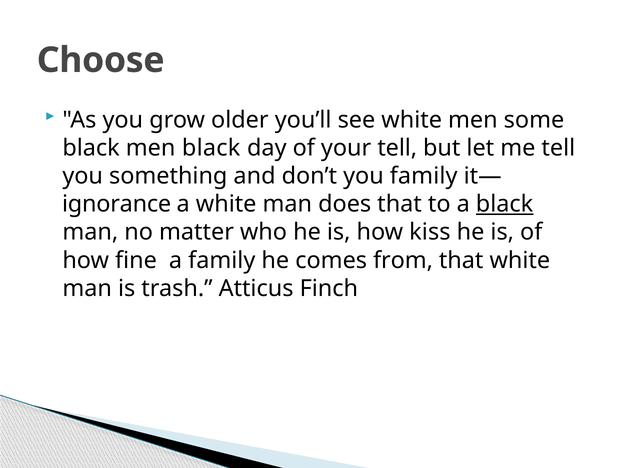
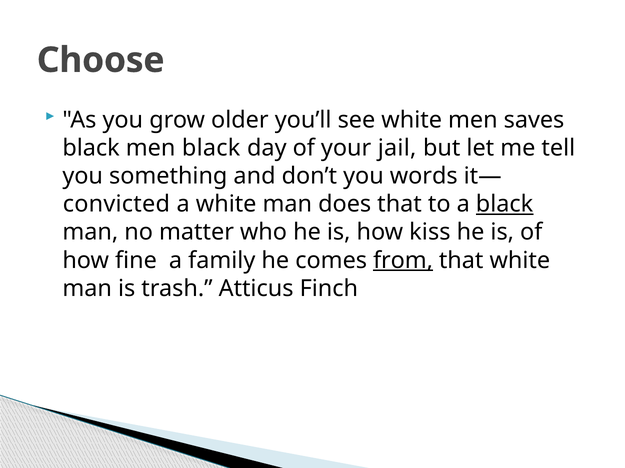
some: some -> saves (534, 120)
your tell: tell -> jail (397, 148)
you family: family -> words (424, 176)
ignorance: ignorance -> convicted (116, 204)
from underline: none -> present (403, 261)
